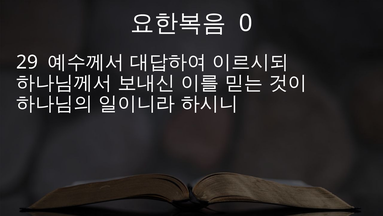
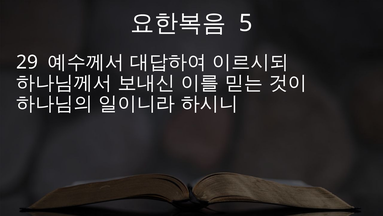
0: 0 -> 5 (246, 23)
